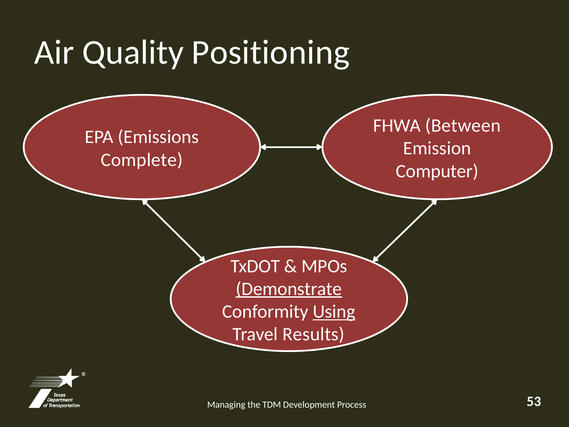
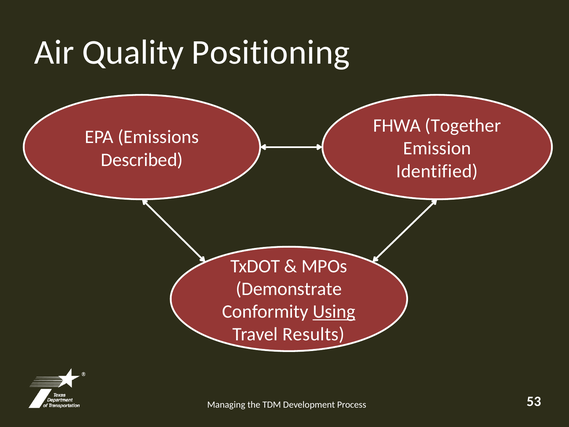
Between: Between -> Together (463, 126)
Complete: Complete -> Described (142, 160)
Computer: Computer -> Identified (437, 171)
Demonstrate underline: present -> none (289, 289)
